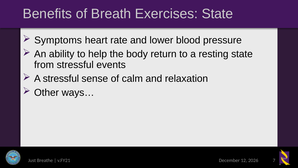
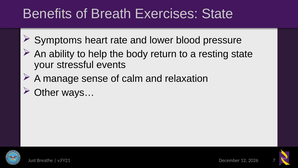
from: from -> your (44, 65)
A stressful: stressful -> manage (61, 79)
